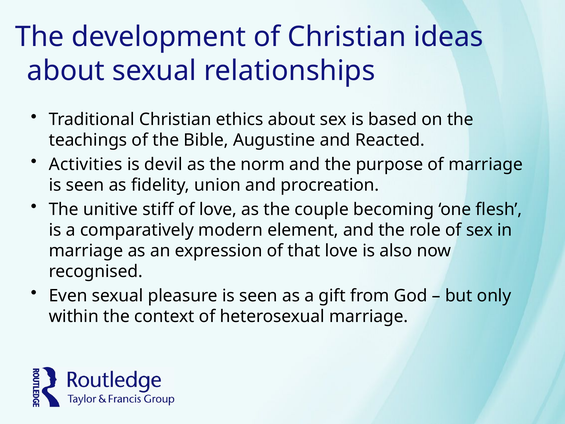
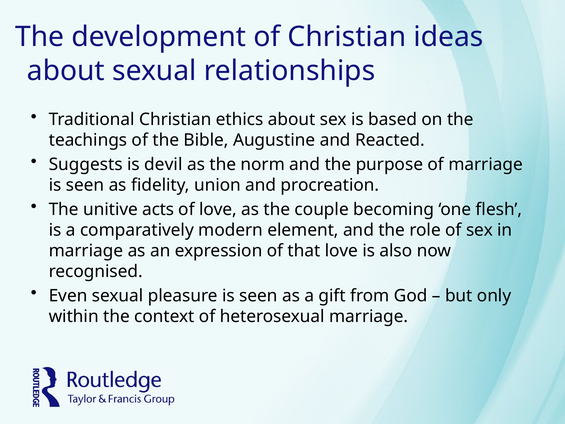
Activities: Activities -> Suggests (86, 164)
stiff: stiff -> acts (158, 209)
